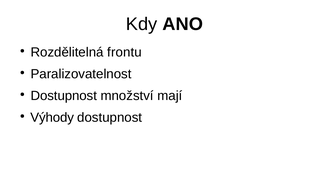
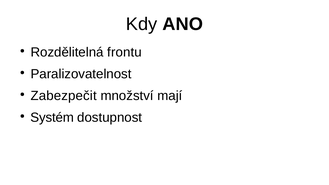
Dostupnost: Dostupnost -> Zabezpečit (64, 96)
Výhody: Výhody -> Systém (52, 118)
